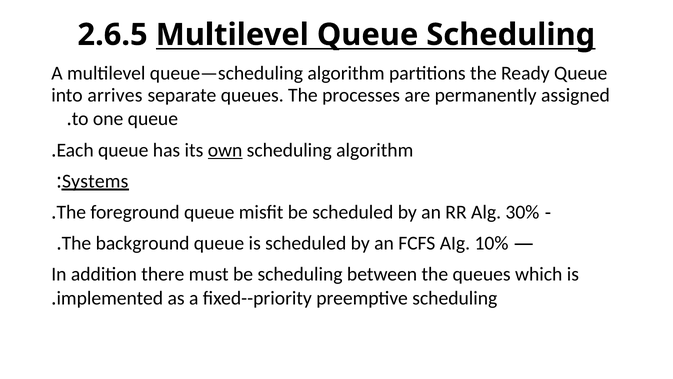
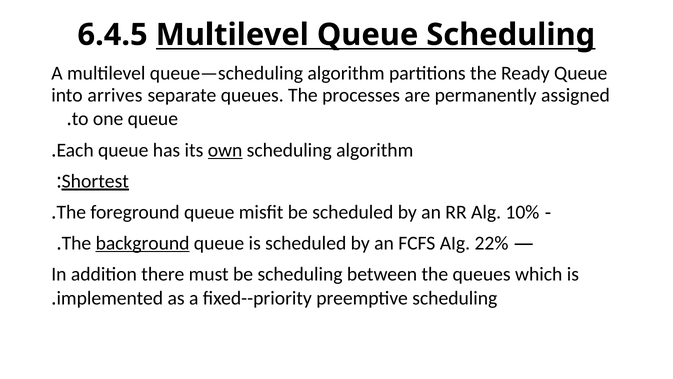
2.6.5: 2.6.5 -> 6.4.5 (113, 35)
Systems: Systems -> Shortest (95, 181)
30%: 30% -> 10% (522, 212)
background underline: none -> present (143, 243)
10%: 10% -> 22% (492, 243)
